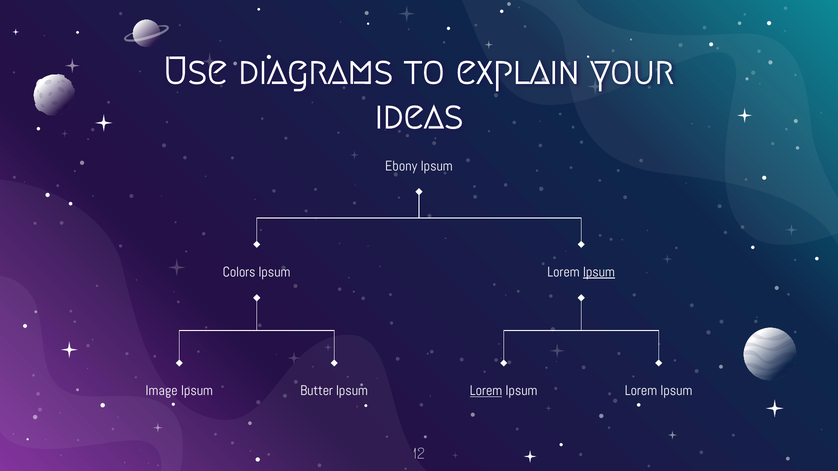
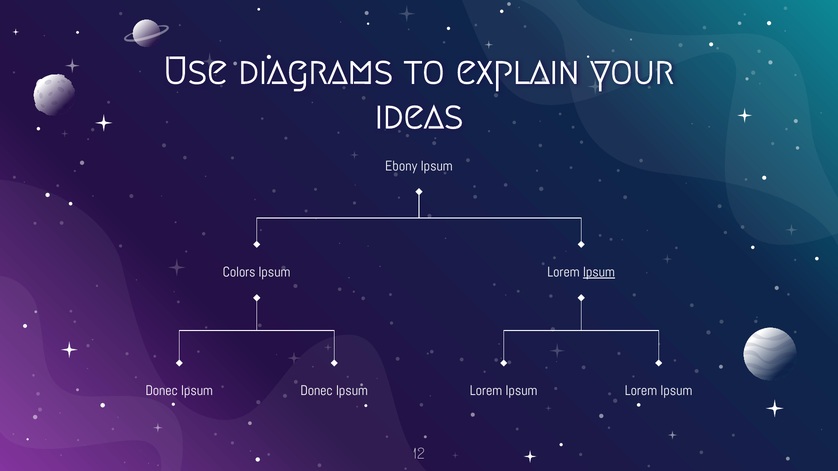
Image: Image -> Donec (162, 391)
Butter: Butter -> Donec (317, 391)
Lorem underline: present -> none (486, 391)
